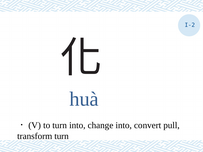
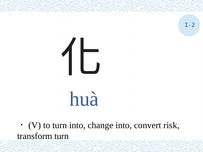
pull: pull -> risk (172, 125)
